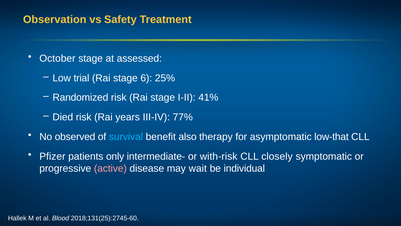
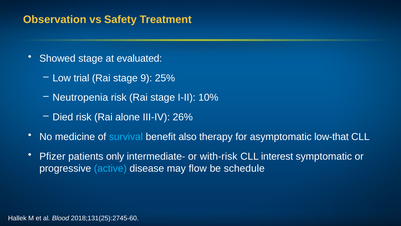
October: October -> Showed (57, 58)
assessed: assessed -> evaluated (139, 58)
6: 6 -> 9 (146, 78)
Randomized: Randomized -> Neutropenia (80, 97)
41%: 41% -> 10% (208, 97)
years: years -> alone (128, 117)
77%: 77% -> 26% (183, 117)
observed: observed -> medicine (75, 137)
closely: closely -> interest (277, 156)
active colour: pink -> light blue (110, 168)
wait: wait -> flow (198, 168)
individual: individual -> schedule (244, 168)
